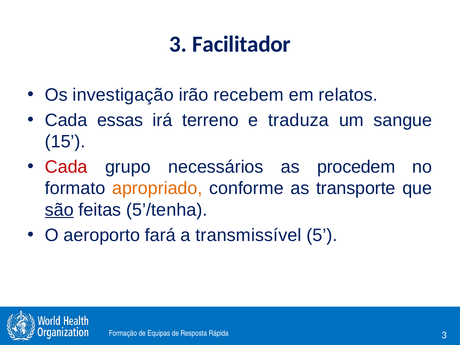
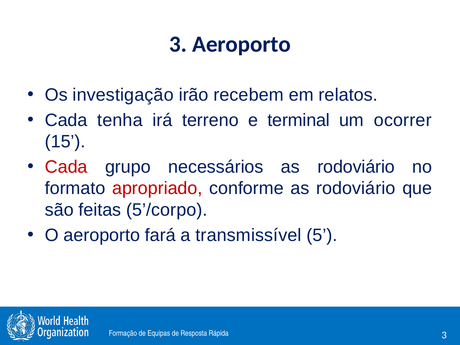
3 Facilitador: Facilitador -> Aeroporto (241, 44)
essas: essas -> tenha (120, 120)
traduza: traduza -> terminal (299, 120)
sangue: sangue -> ocorrer (403, 120)
procedem: procedem -> rodoviário (356, 167)
apropriado colour: orange -> red (157, 188)
conforme as transporte: transporte -> rodoviário (356, 188)
são underline: present -> none (59, 210)
5’/tenha: 5’/tenha -> 5’/corpo (167, 210)
